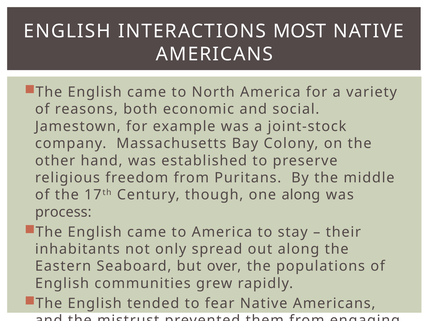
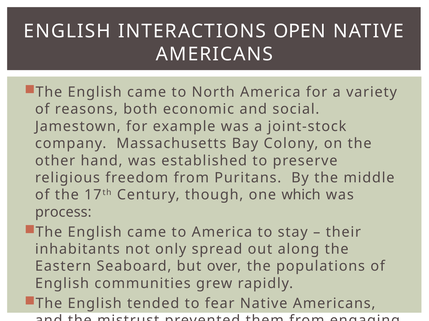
MOST: MOST -> OPEN (299, 31)
one along: along -> which (301, 195)
